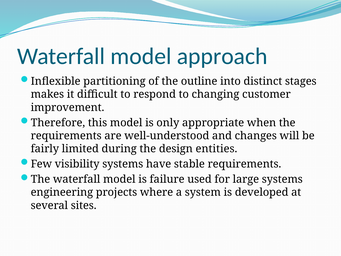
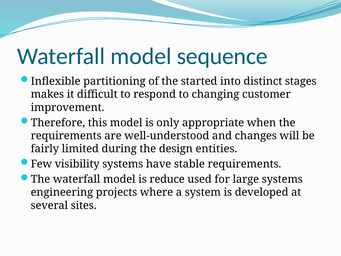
approach: approach -> sequence (222, 56)
outline: outline -> started (199, 81)
failure: failure -> reduce (167, 179)
